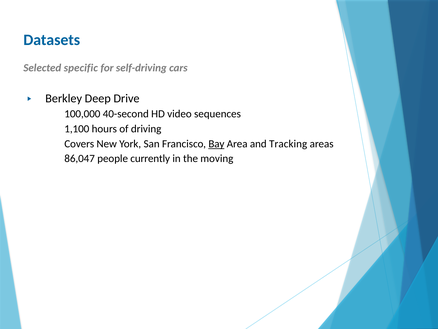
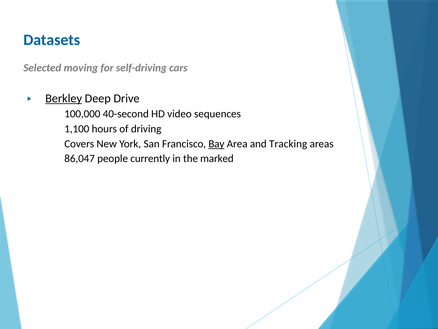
specific: specific -> moving (81, 68)
Berkley underline: none -> present (64, 98)
moving: moving -> marked (217, 158)
